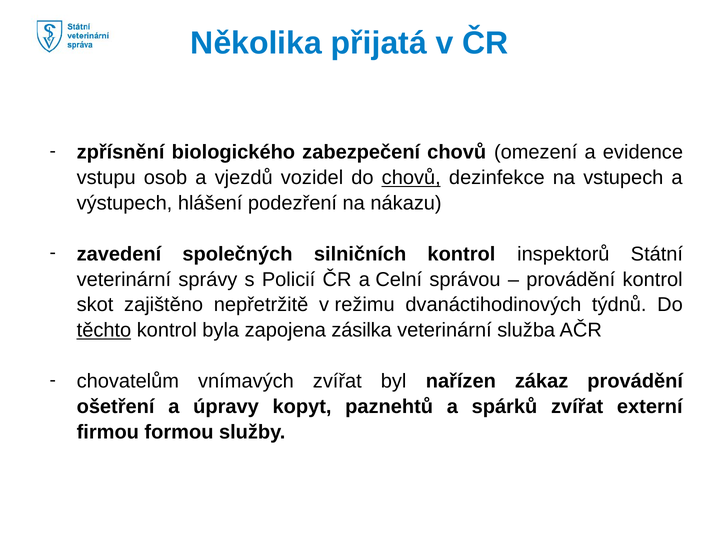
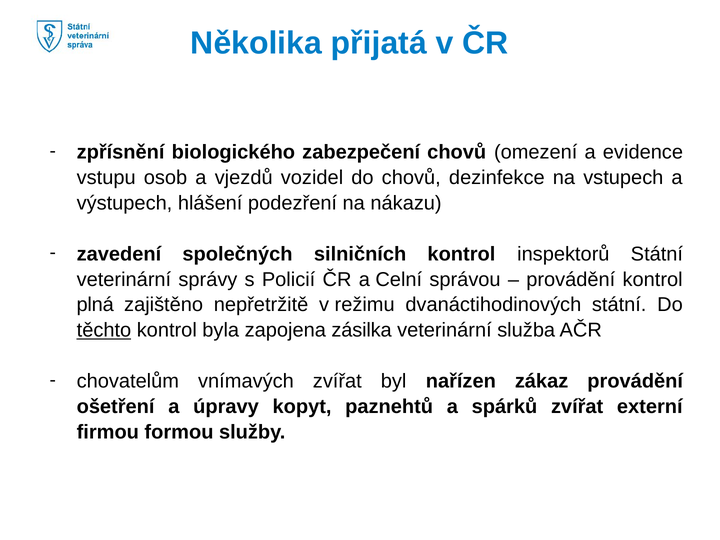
chovů underline: present -> none (411, 178)
skot: skot -> plná (95, 305)
dvanáctihodinových týdnů: týdnů -> státní (619, 305)
